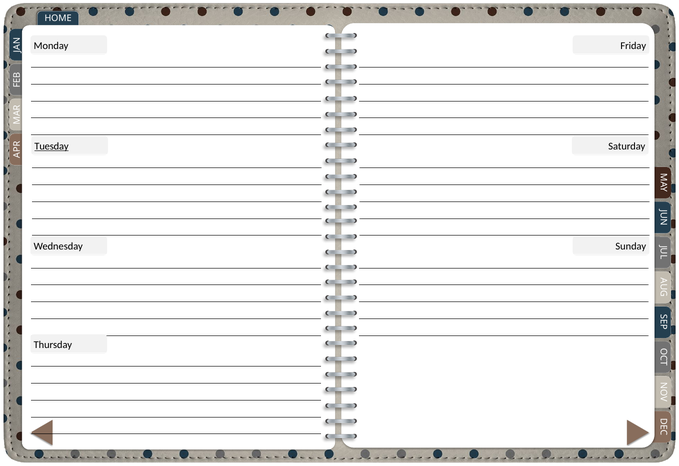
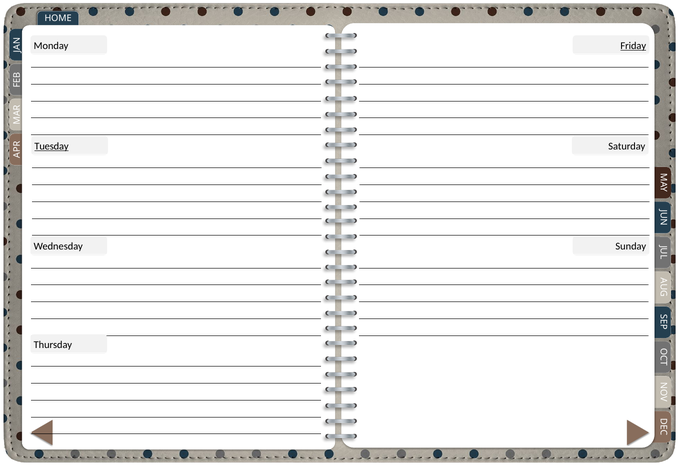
Friday underline: none -> present (633, 46)
